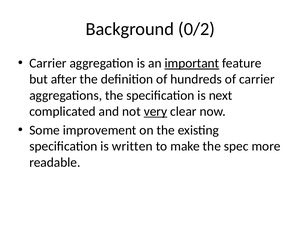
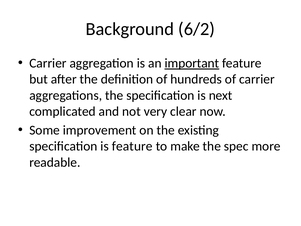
0/2: 0/2 -> 6/2 (197, 29)
very underline: present -> none (155, 111)
is written: written -> feature (132, 146)
